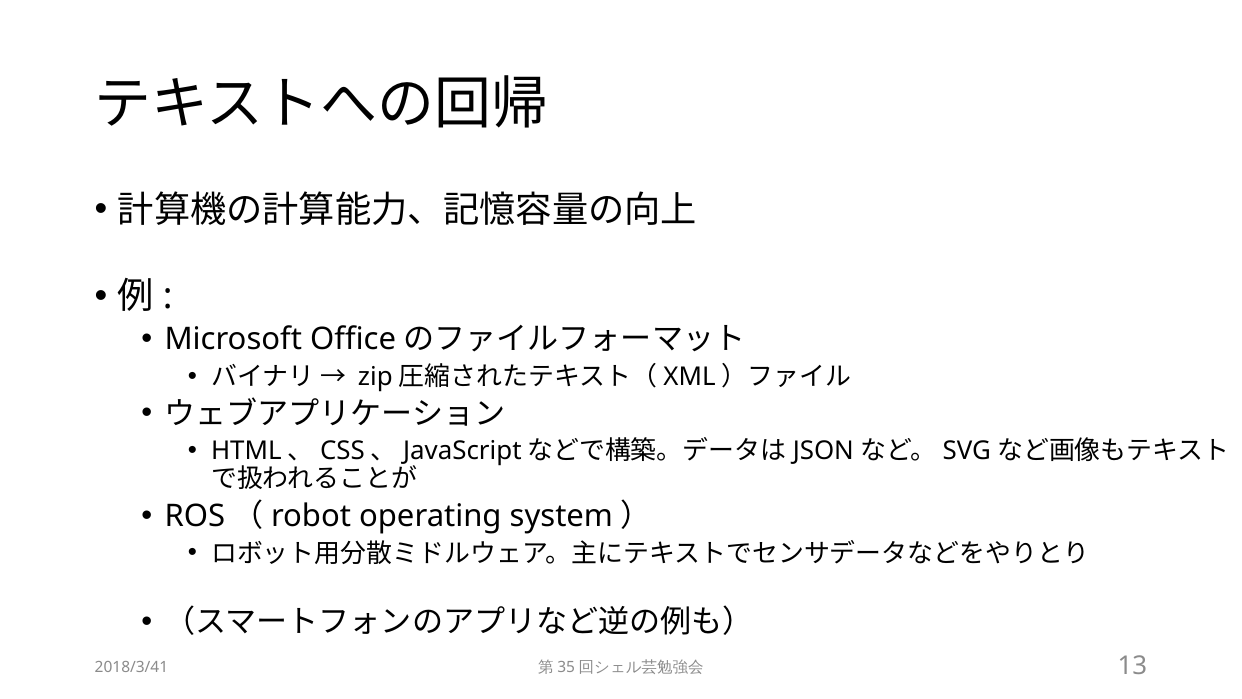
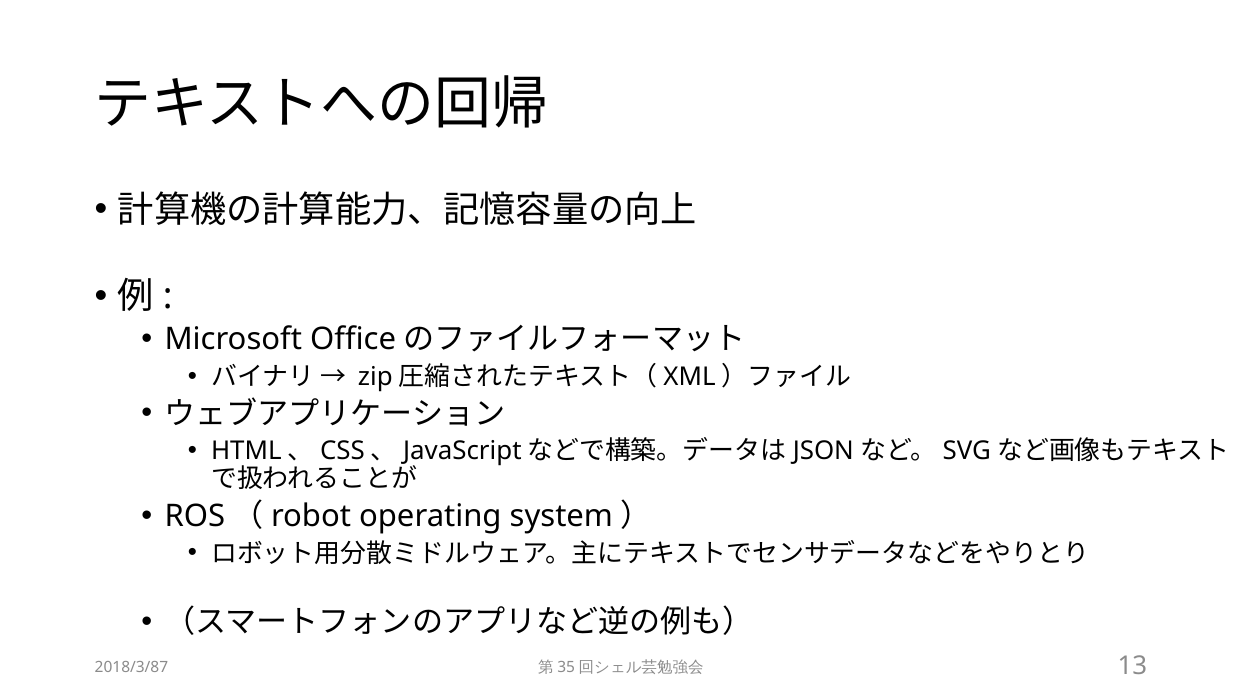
2018/3/41: 2018/3/41 -> 2018/3/87 (131, 667)
